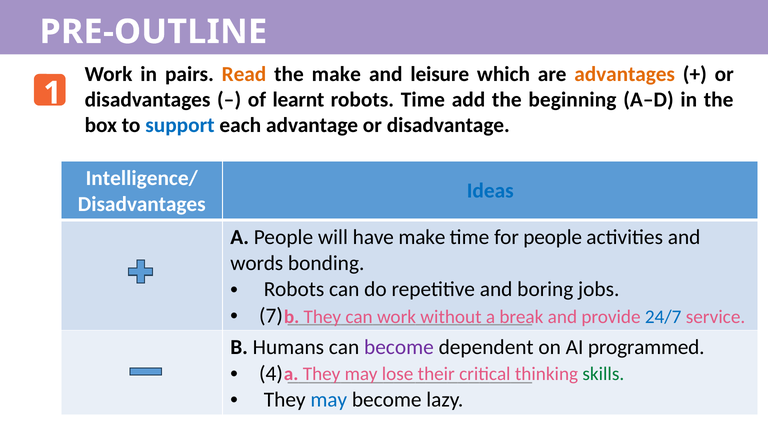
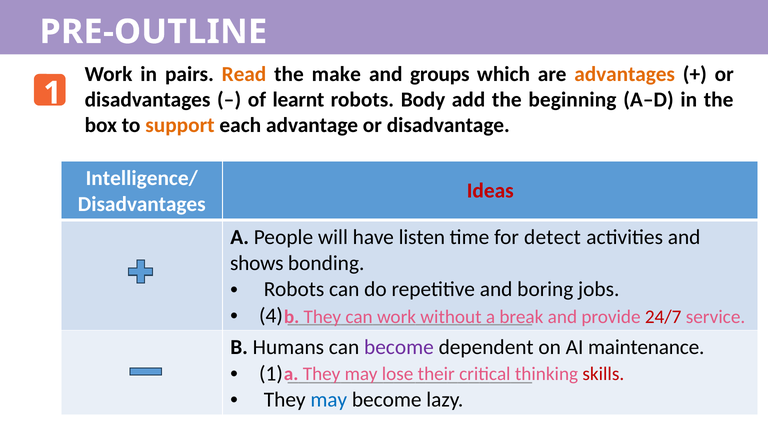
leisure: leisure -> groups (440, 74)
robots Time: Time -> Body (423, 100)
support colour: blue -> orange (180, 125)
Ideas colour: blue -> red (490, 191)
have make: make -> listen (422, 237)
for people: people -> detect (552, 237)
words: words -> shows (257, 263)
7: 7 -> 4 (271, 316)
24/7 colour: blue -> red (663, 317)
programmed: programmed -> maintenance (646, 347)
4: 4 -> 1 (271, 373)
skills colour: green -> red (603, 374)
